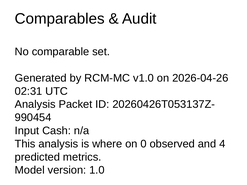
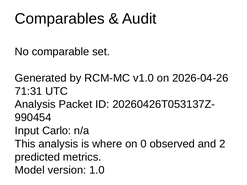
02:31: 02:31 -> 71:31 (29, 91)
Cash: Cash -> Carlo (57, 131)
4: 4 -> 2 (222, 144)
